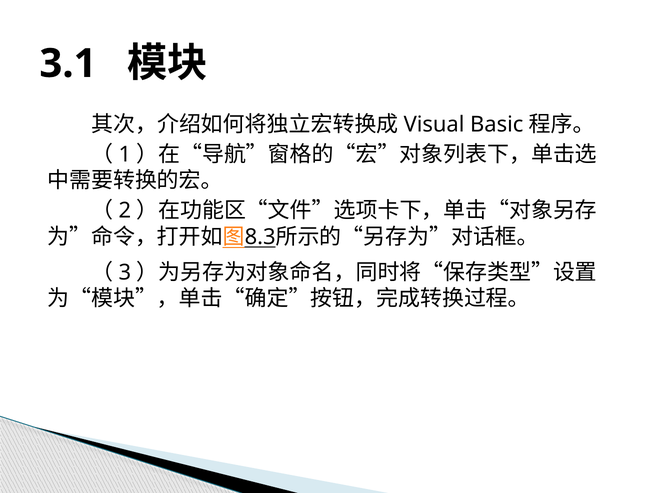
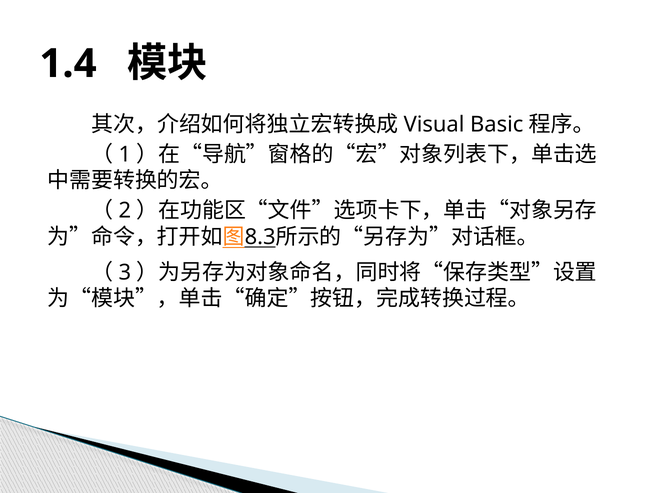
3.1: 3.1 -> 1.4 (68, 64)
